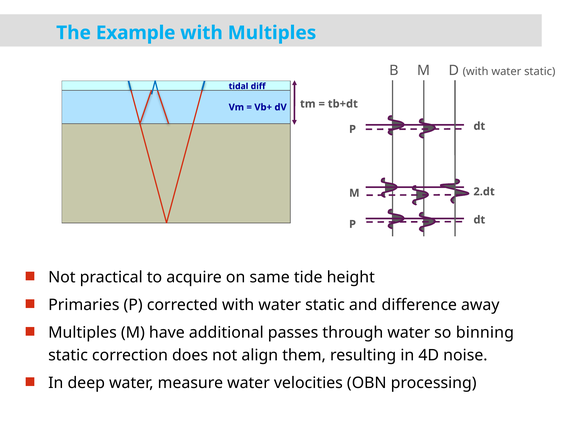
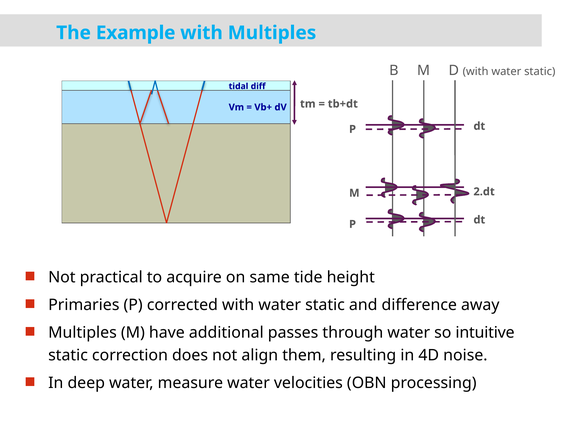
binning: binning -> intuitive (485, 333)
